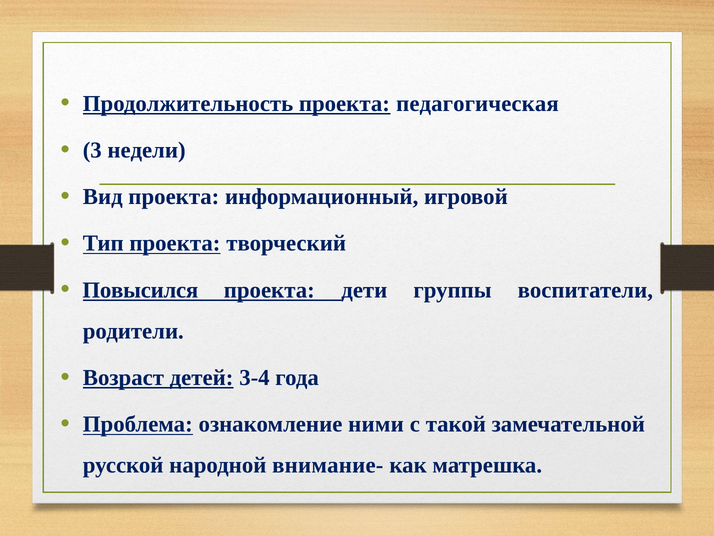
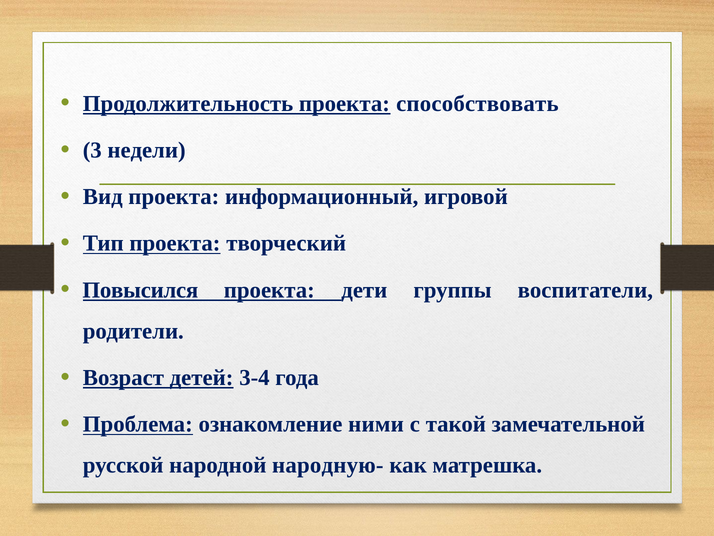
педагогическая: педагогическая -> способствовать (477, 103)
внимание-: внимание- -> народную- (328, 465)
